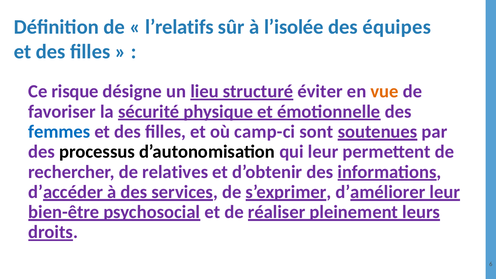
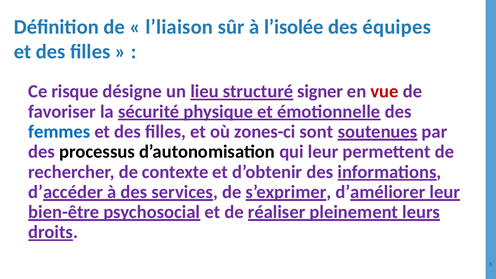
l’relatifs: l’relatifs -> l’liaison (179, 27)
éviter: éviter -> signer (320, 91)
vue colour: orange -> red (385, 91)
camp-ci: camp-ci -> zones-ci (265, 132)
relatives: relatives -> contexte (175, 172)
